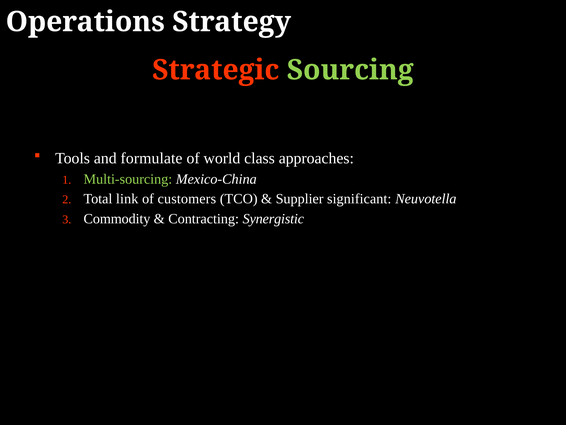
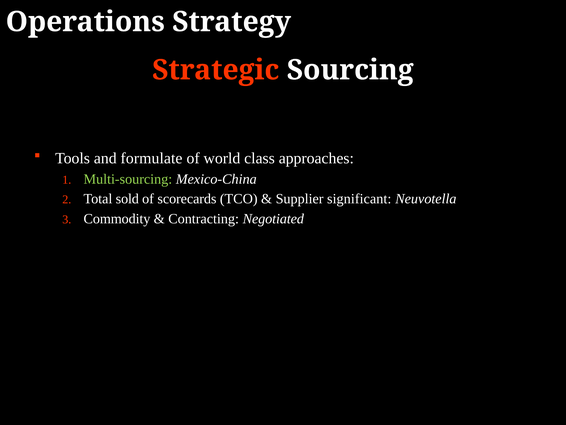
Sourcing colour: light green -> white (350, 70)
link: link -> sold (127, 199)
customers: customers -> scorecards (187, 199)
Synergistic: Synergistic -> Negotiated (273, 218)
